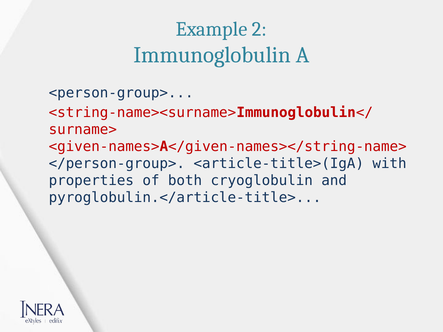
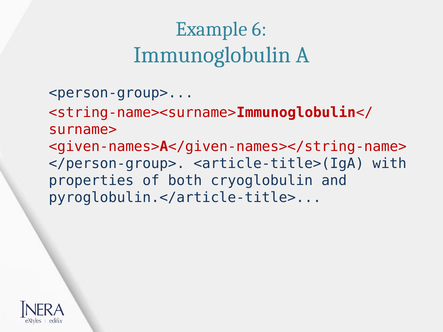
2: 2 -> 6 (259, 29)
